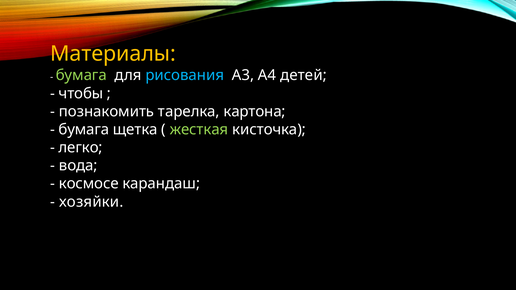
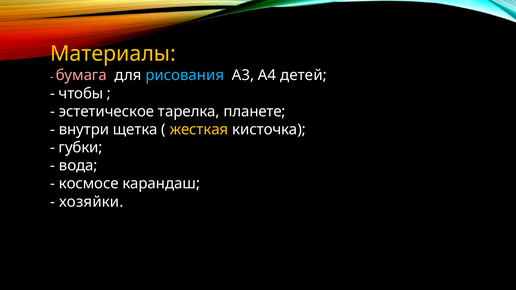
бумага colour: light green -> pink (81, 75)
познакомить: познакомить -> эстетическое (107, 112)
картона: картона -> планете (255, 112)
бумага: бумага -> внутри (84, 130)
жесткая colour: light green -> yellow (199, 130)
легко: легко -> губки (81, 148)
